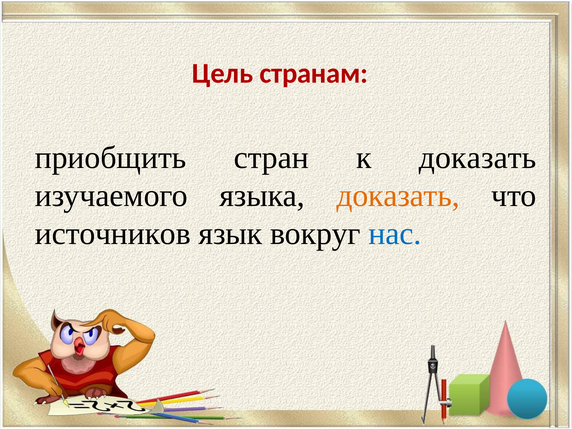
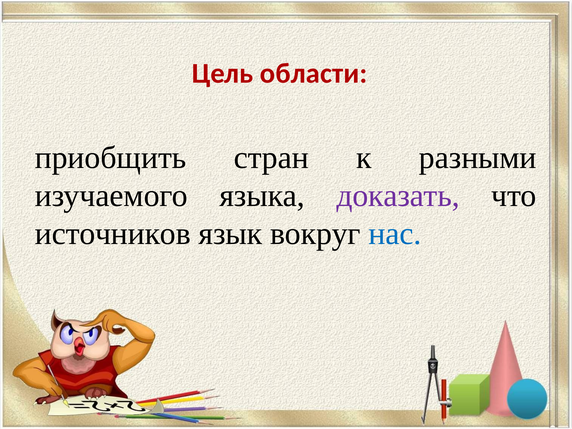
странам: странам -> области (314, 74)
к доказать: доказать -> разными (478, 158)
доказать colour: orange -> purple (398, 196)
